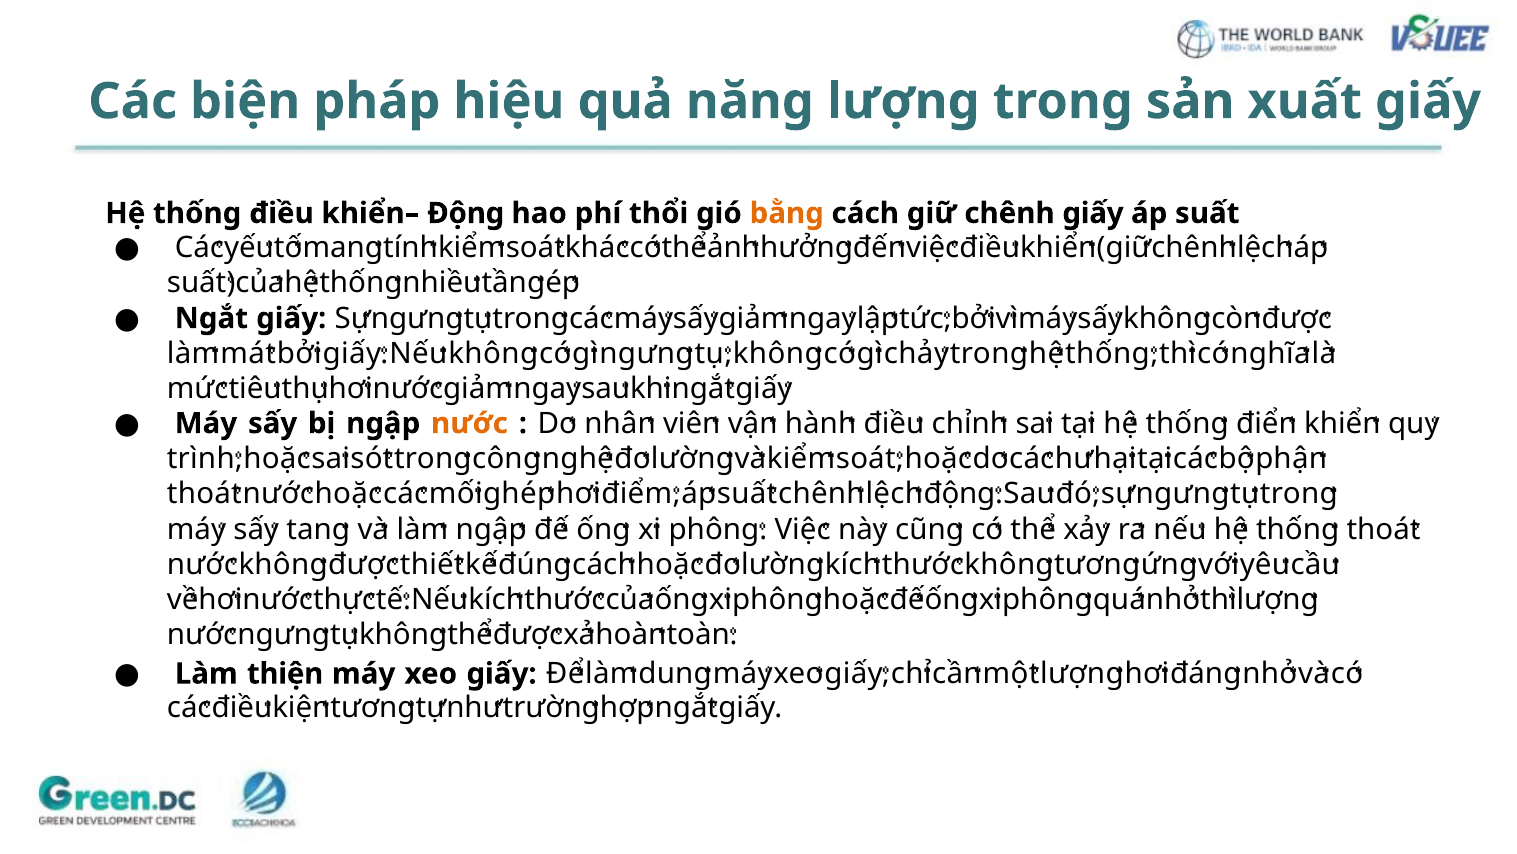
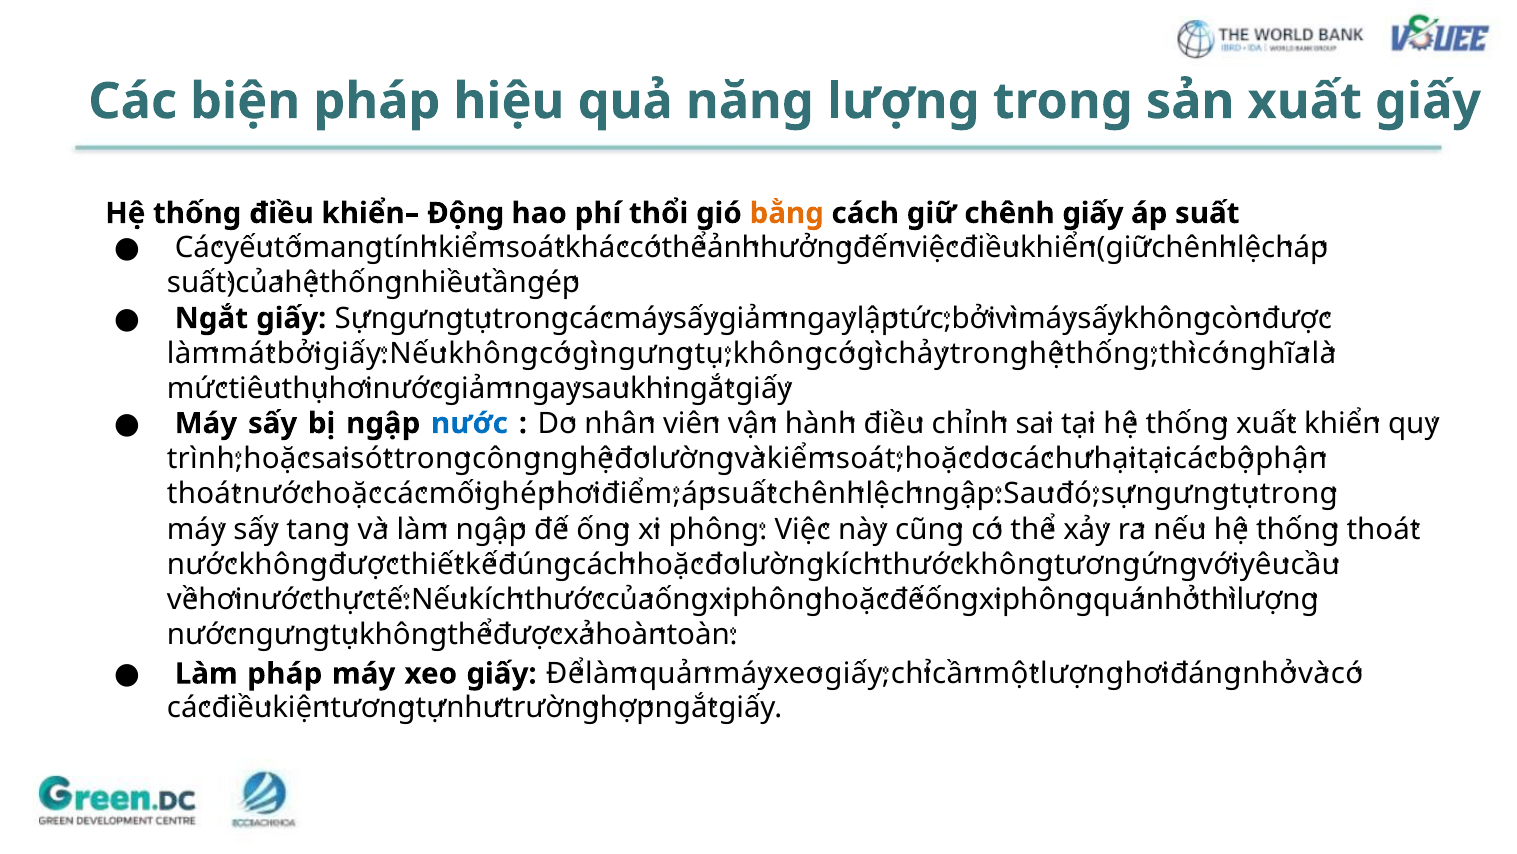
nước colour: orange -> blue (469, 423)
điển: điển -> xuất (1266, 423)
động: động -> ngập (963, 494)
Làm thiện: thiện -> pháp (285, 673)
dung: dung -> quản (675, 673)
